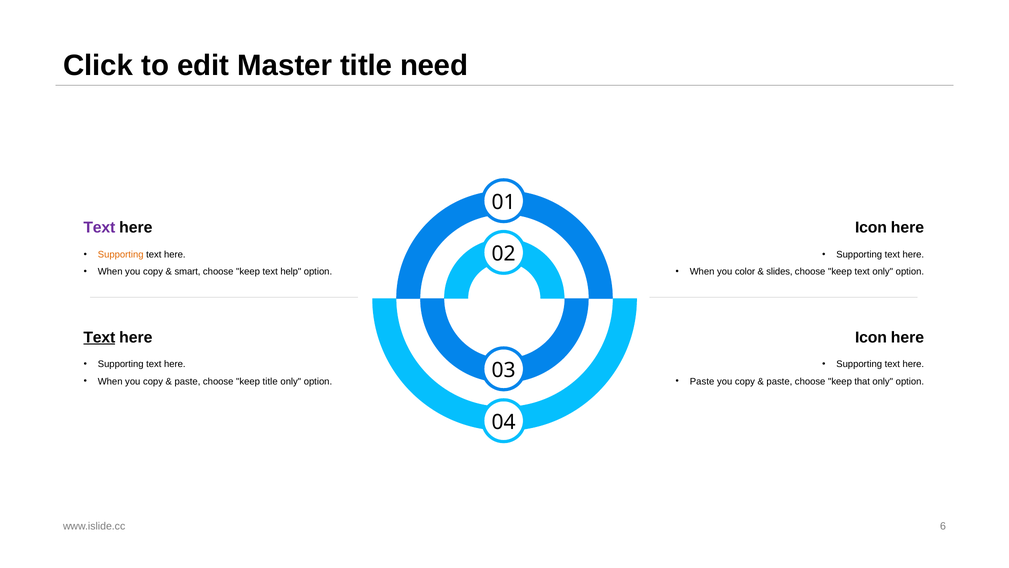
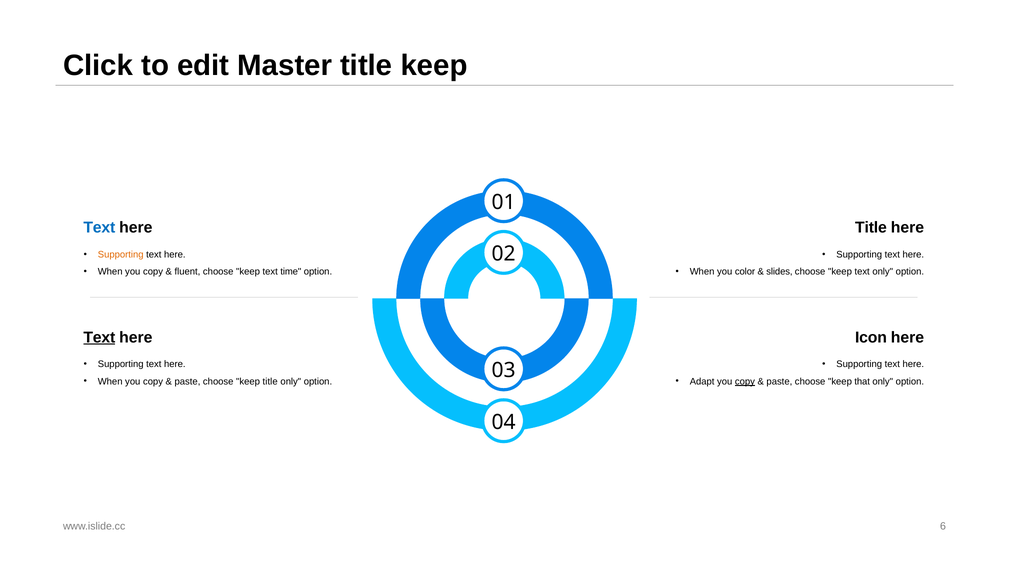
title need: need -> keep (434, 65)
Text colour: purple -> blue (99, 228)
Icon: Icon -> Title (871, 228)
smart: smart -> fluent (187, 272)
help: help -> time (291, 272)
Paste: Paste -> Adapt (702, 381)
copy underline: none -> present (745, 381)
